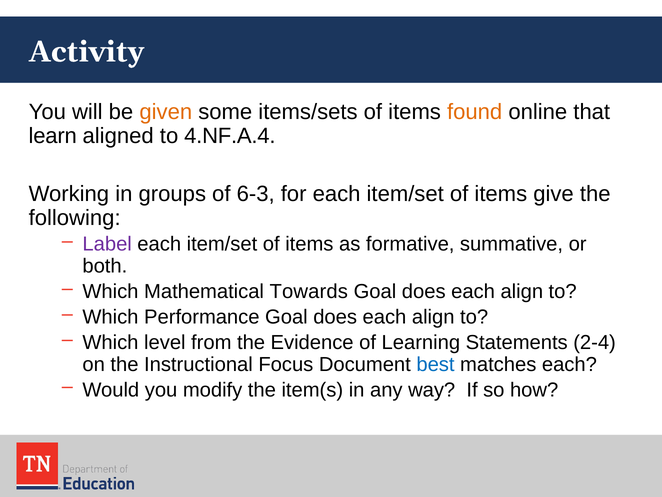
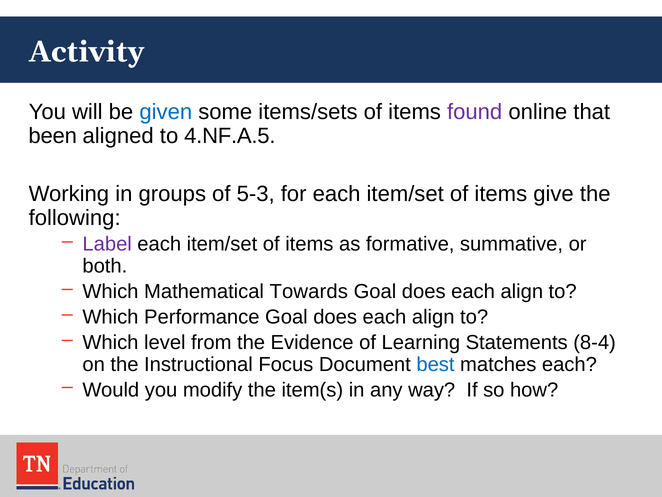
given colour: orange -> blue (166, 112)
found colour: orange -> purple (475, 112)
learn: learn -> been (53, 136)
4.NF.A.4: 4.NF.A.4 -> 4.NF.A.5 (230, 136)
6-3: 6-3 -> 5-3 (256, 194)
2-4: 2-4 -> 8-4 (595, 342)
